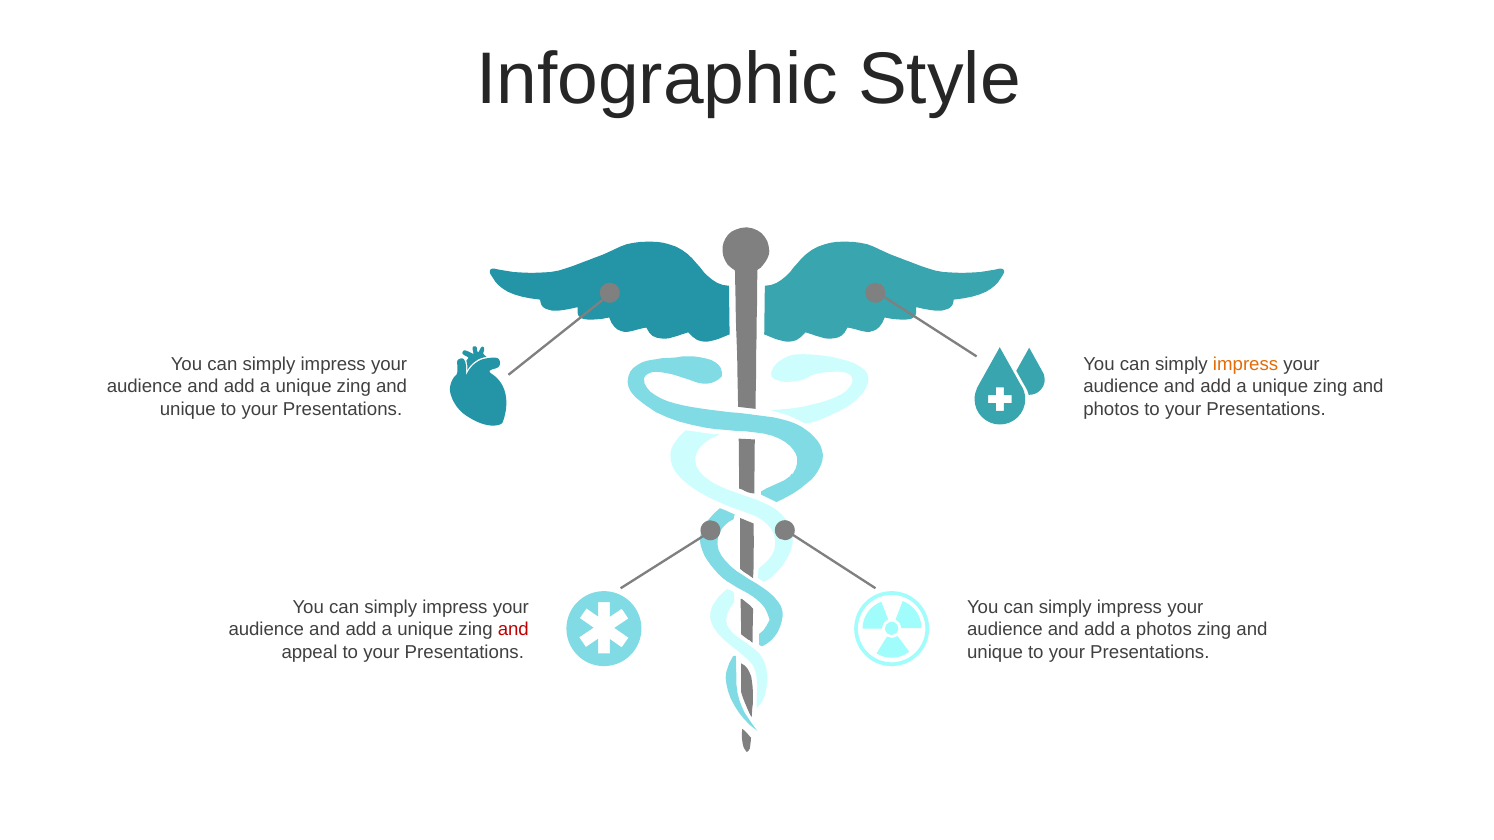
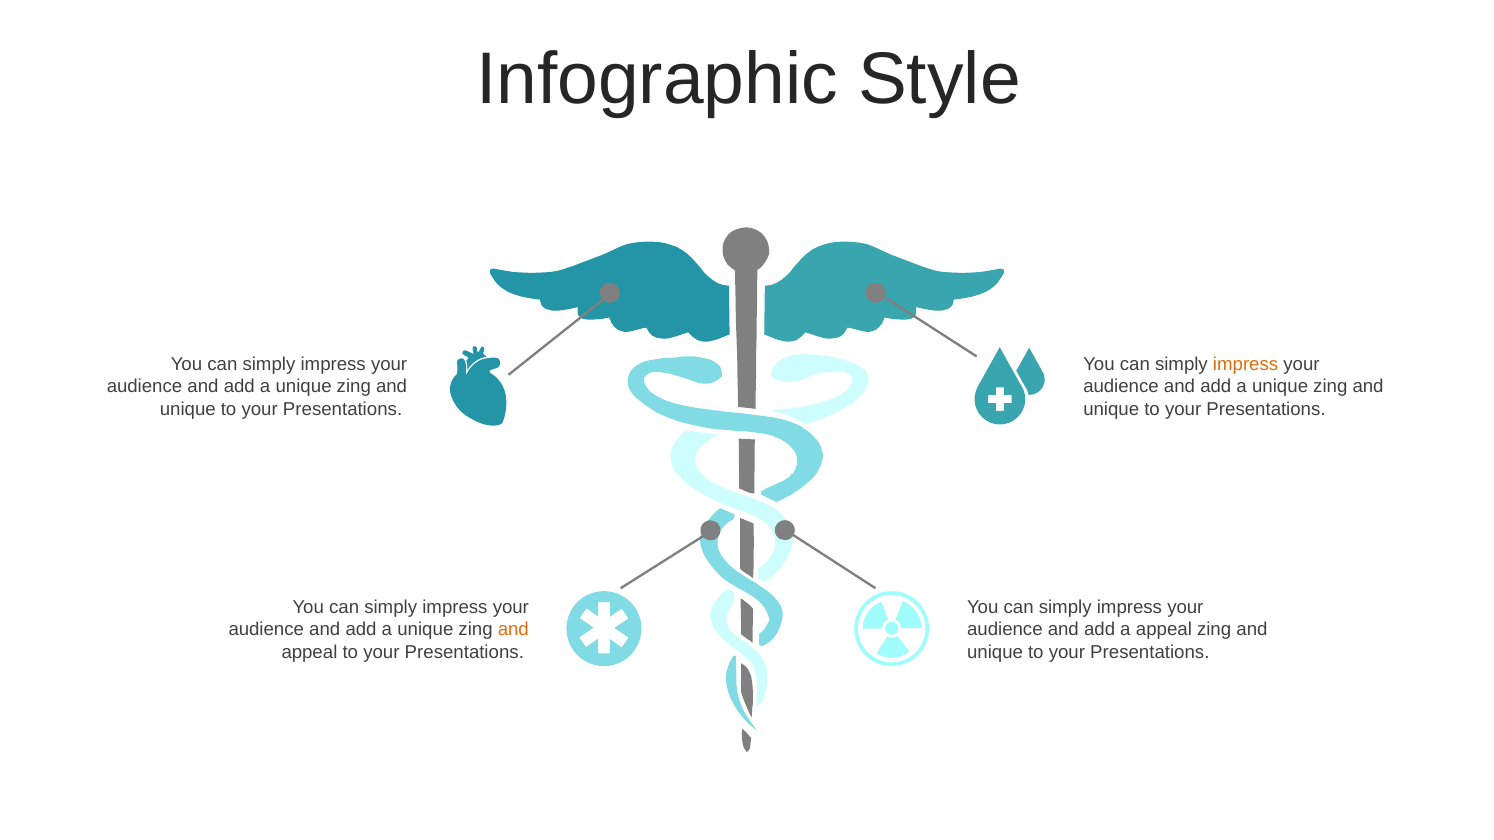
photos: photos -> unique (1111, 409)
and colour: red -> orange (513, 630)
a photos: photos -> appeal (1164, 630)
